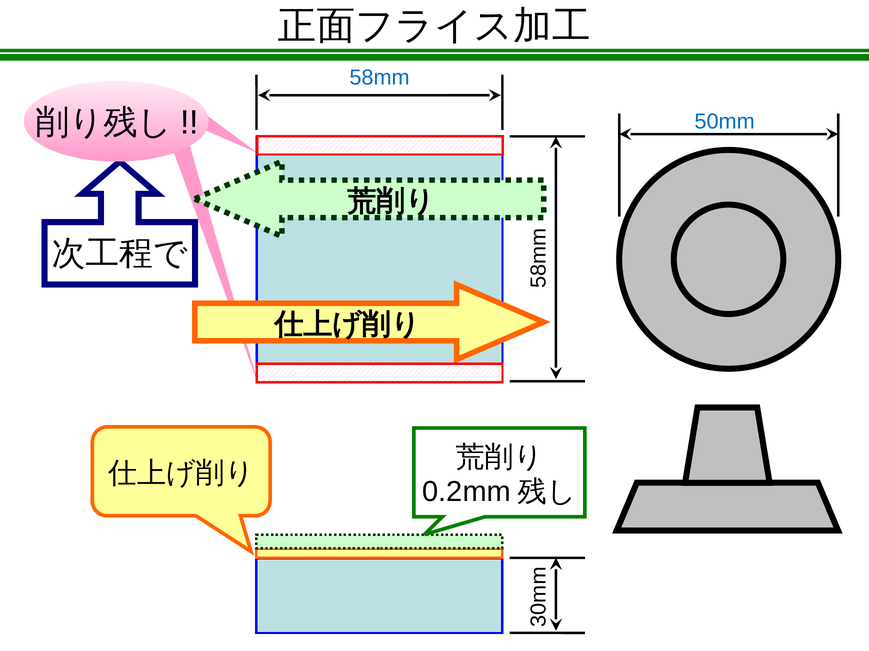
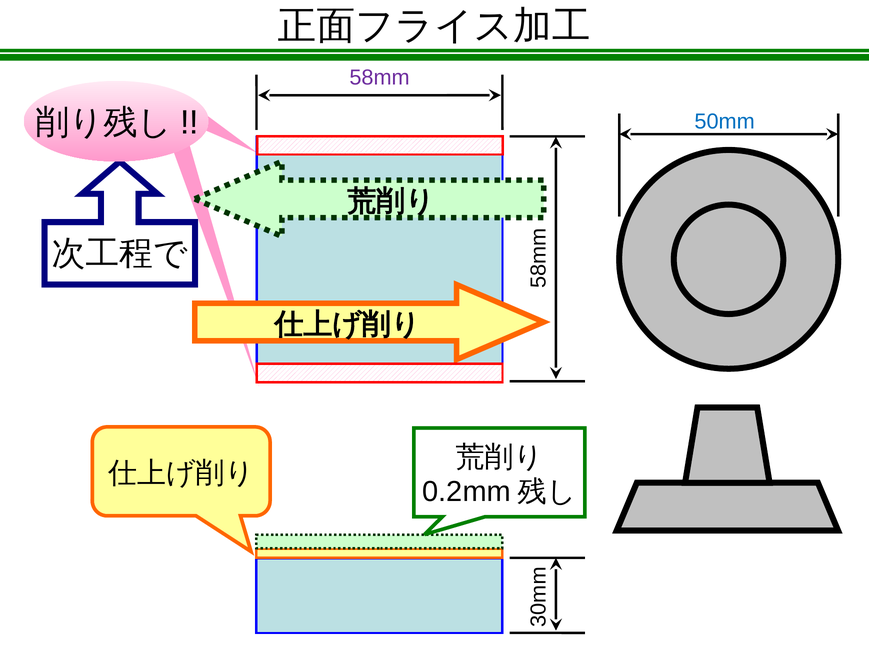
58mm colour: blue -> purple (380, 78)
